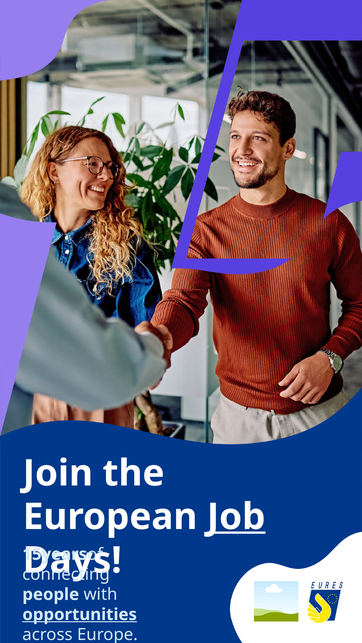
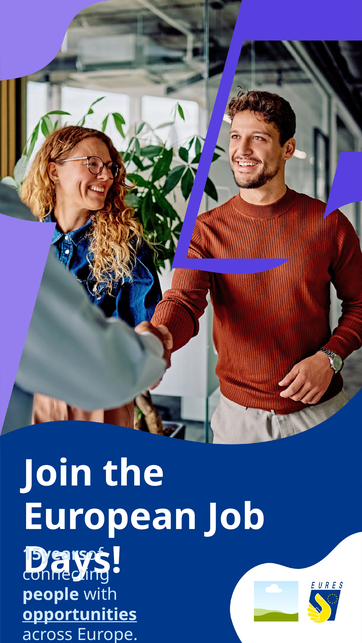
Job underline: present -> none (236, 517)
